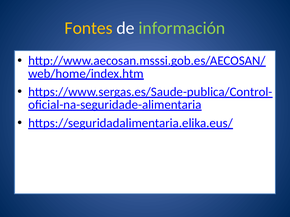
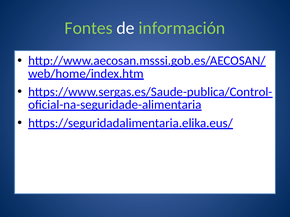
Fontes colour: yellow -> light green (89, 28)
